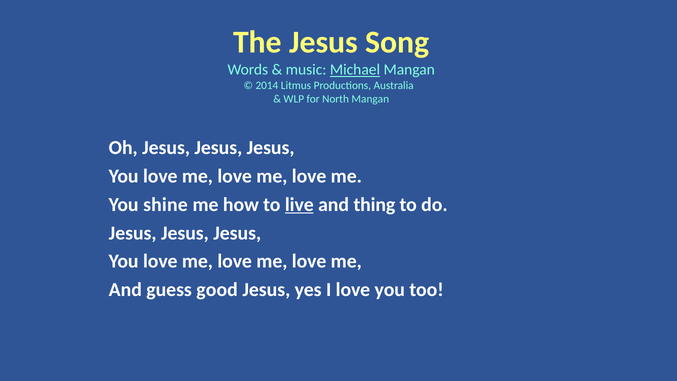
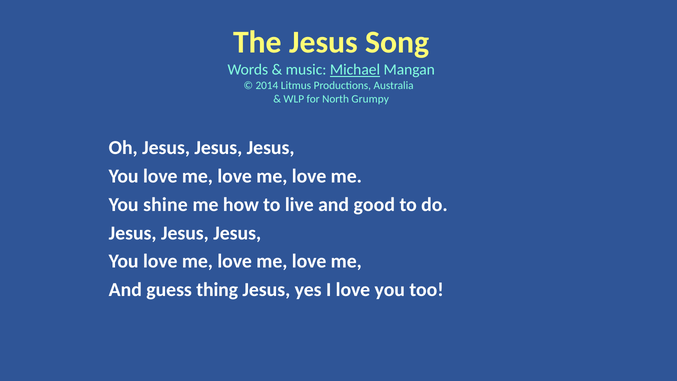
North Mangan: Mangan -> Grumpy (370, 99)
live underline: present -> none (299, 205)
thing: thing -> good (374, 205)
good: good -> thing (217, 290)
